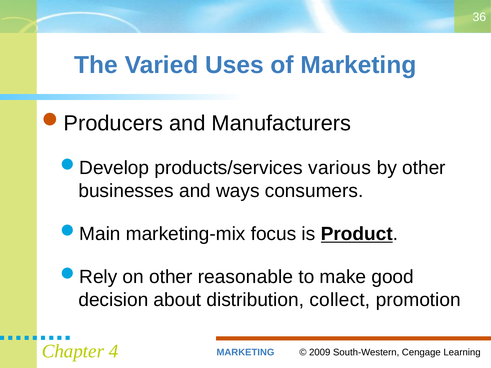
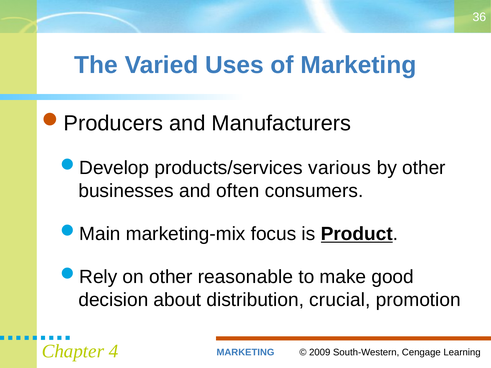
ways: ways -> often (238, 191)
collect: collect -> crucial (340, 300)
